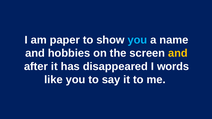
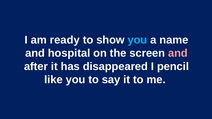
paper: paper -> ready (65, 40)
hobbies: hobbies -> hospital (69, 53)
and colour: yellow -> pink (178, 53)
words: words -> pencil (173, 67)
